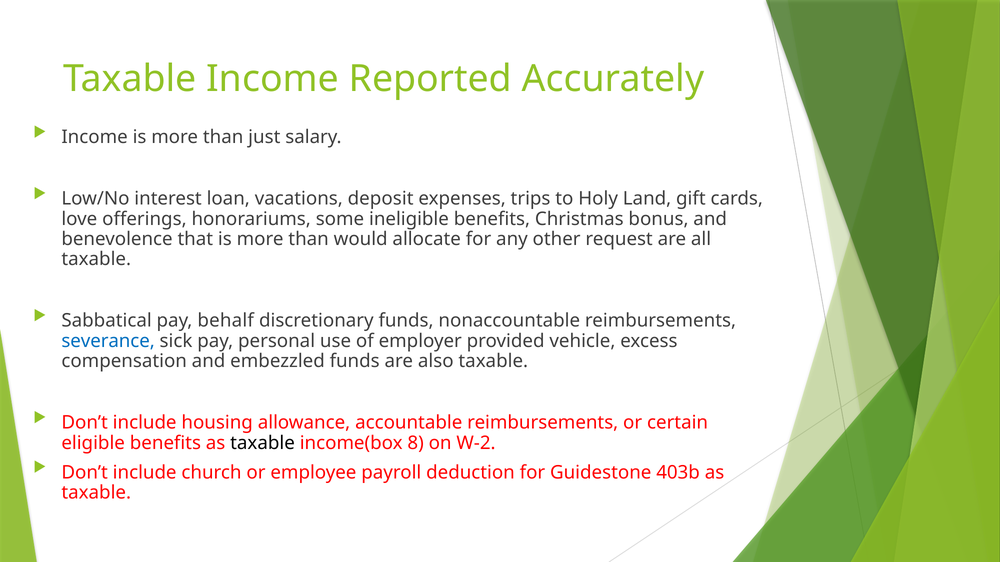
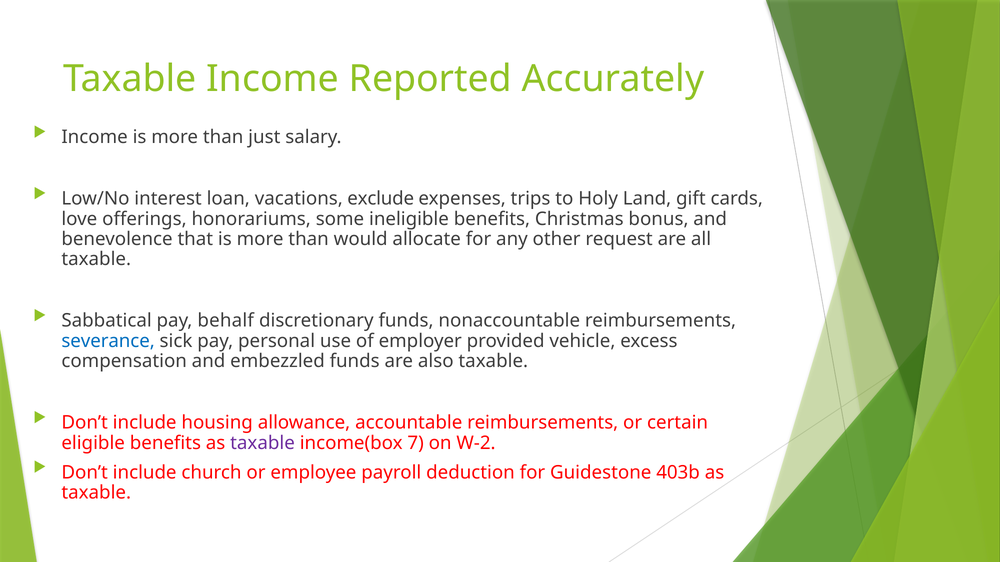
deposit: deposit -> exclude (381, 199)
taxable colour: black -> purple (263, 443)
8: 8 -> 7 (416, 443)
